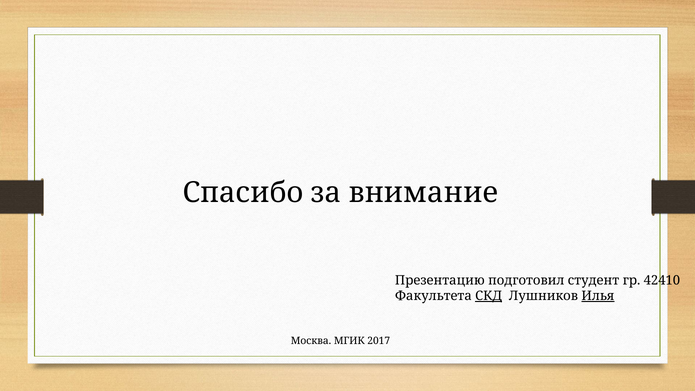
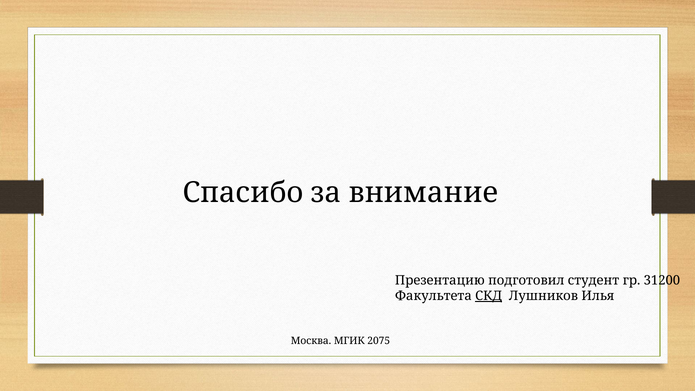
42410: 42410 -> 31200 (662, 280)
Илья underline: present -> none (598, 296)
2017: 2017 -> 2075 (379, 341)
